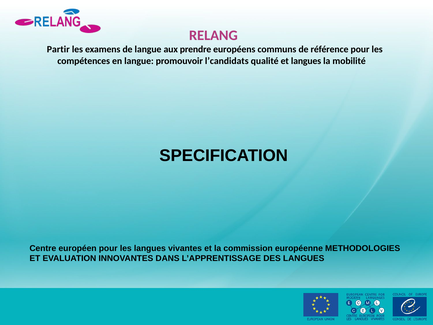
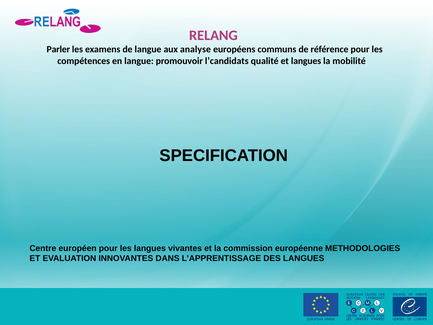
Partir: Partir -> Parler (58, 49)
prendre: prendre -> analyse (195, 49)
